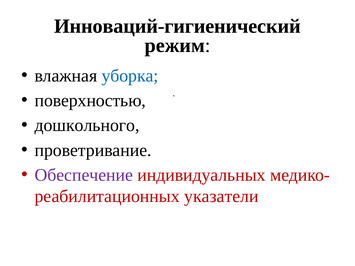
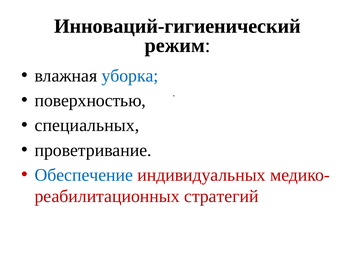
дошкольного: дошкольного -> специальных (87, 125)
Обеспечение colour: purple -> blue (84, 175)
указатели: указатели -> стратегий (221, 196)
